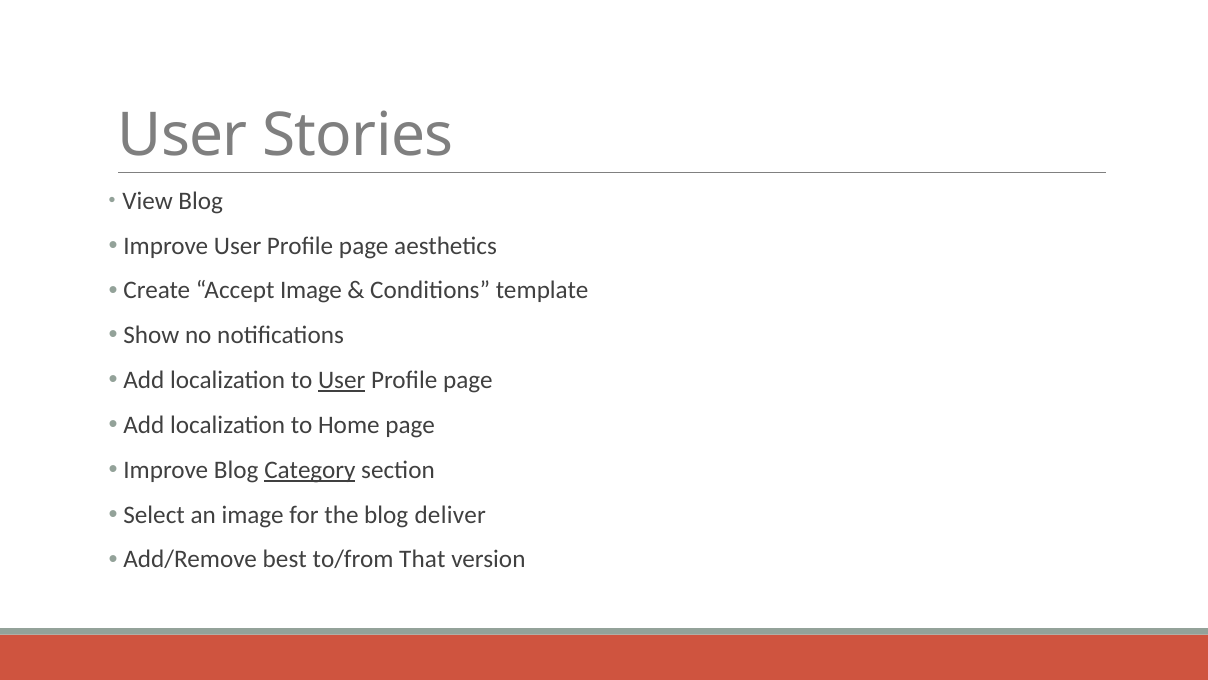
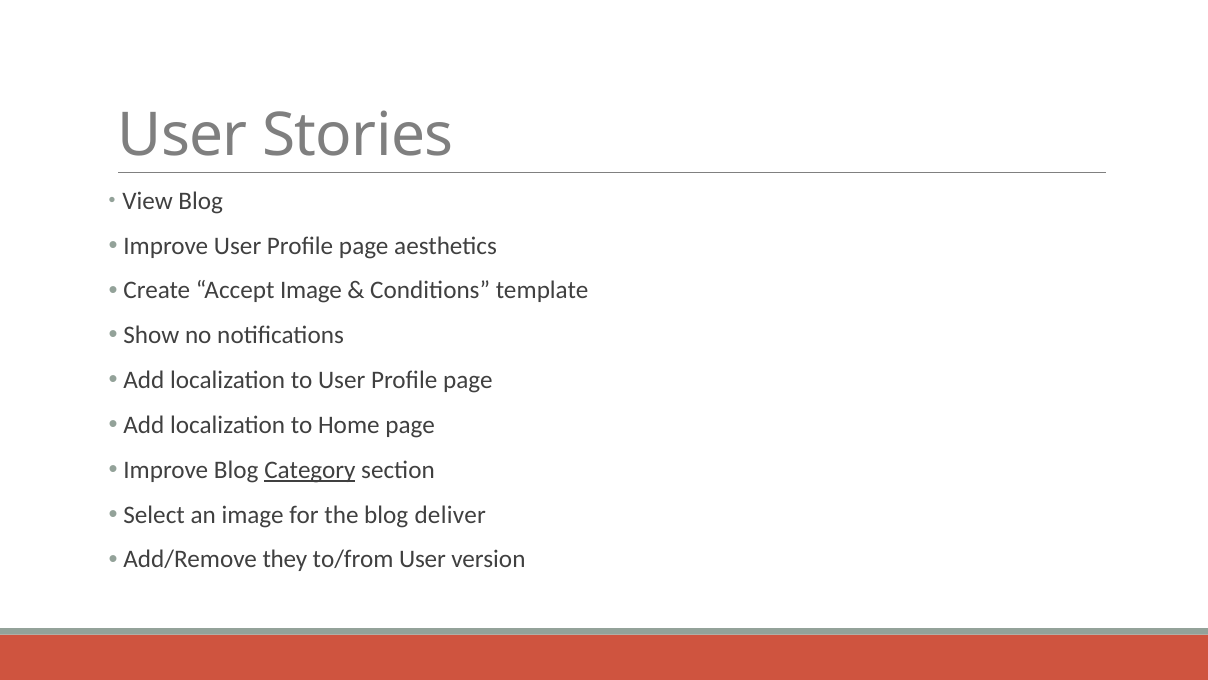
User underline: present -> none (342, 380)
best: best -> they (285, 559)
to/from That: That -> User (422, 559)
